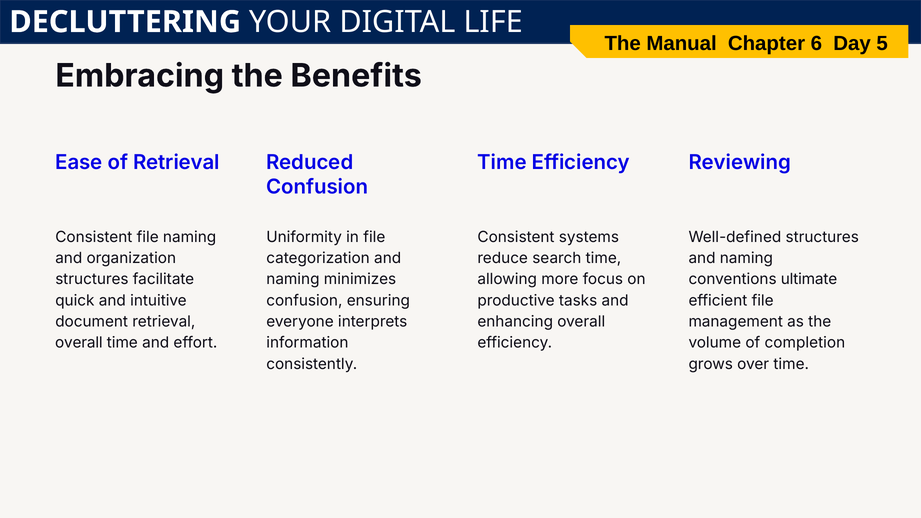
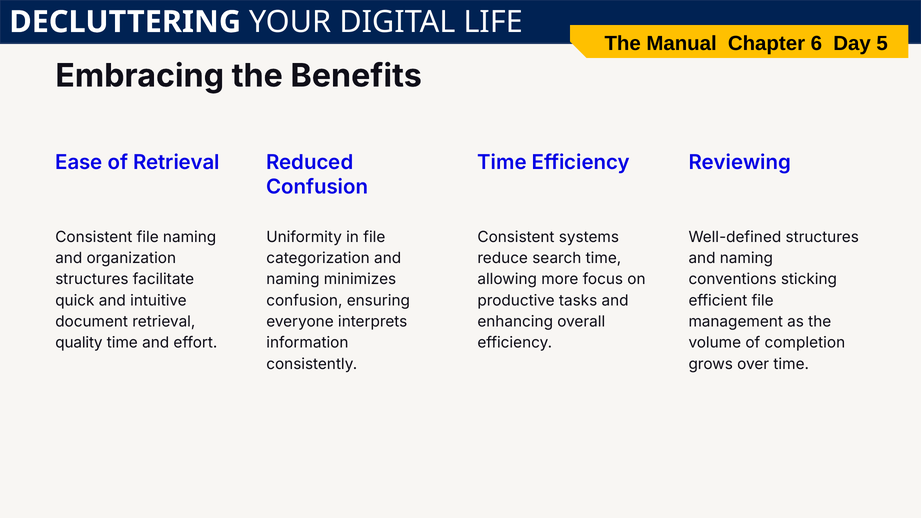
ultimate: ultimate -> sticking (809, 279)
overall: overall -> quality (79, 343)
